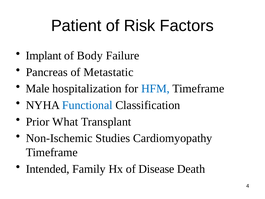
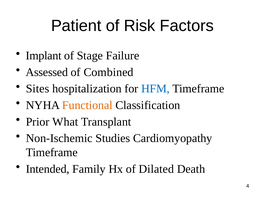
Body: Body -> Stage (90, 56)
Pancreas: Pancreas -> Assessed (47, 72)
Metastatic: Metastatic -> Combined (109, 72)
Male: Male -> Sites (38, 89)
Functional colour: blue -> orange (87, 105)
Disease: Disease -> Dilated (156, 169)
